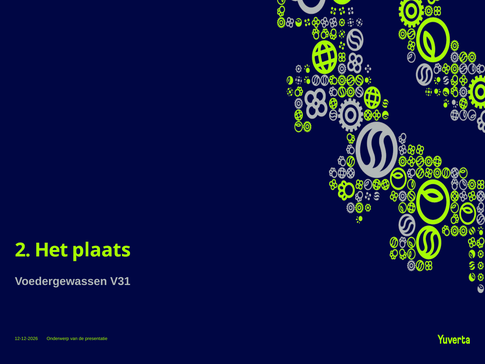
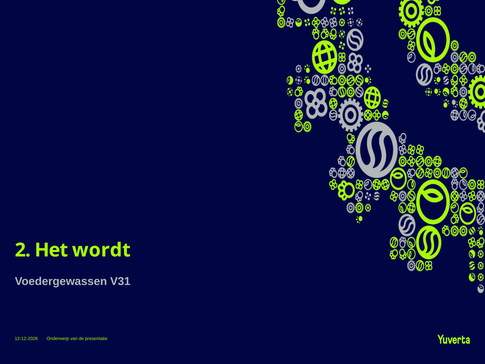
plaats: plaats -> wordt (101, 250)
